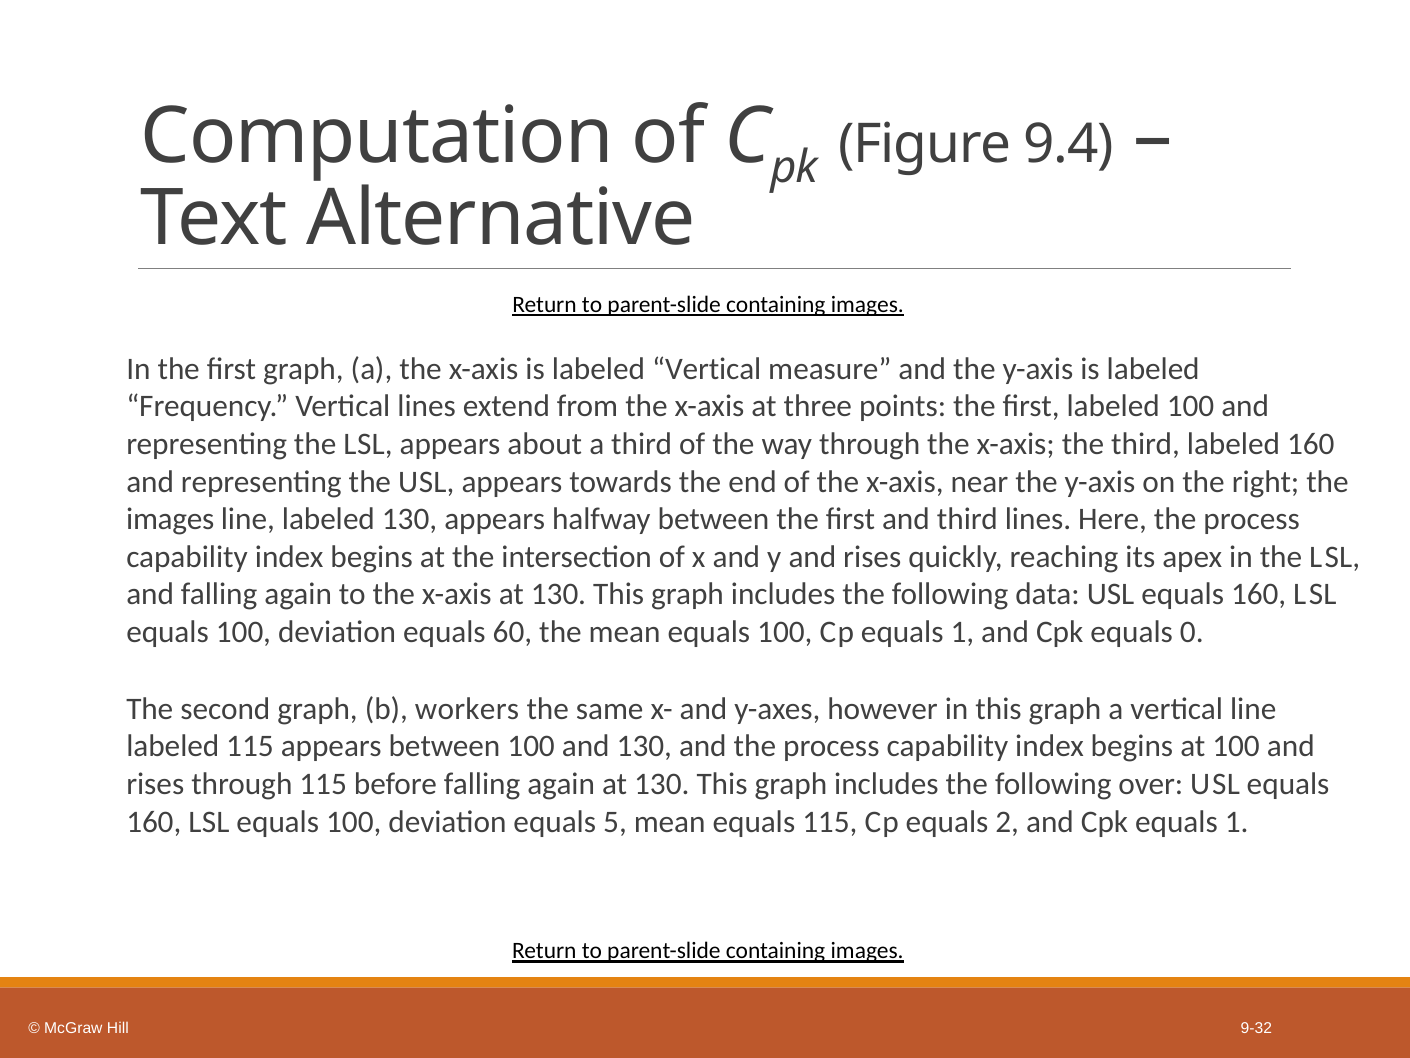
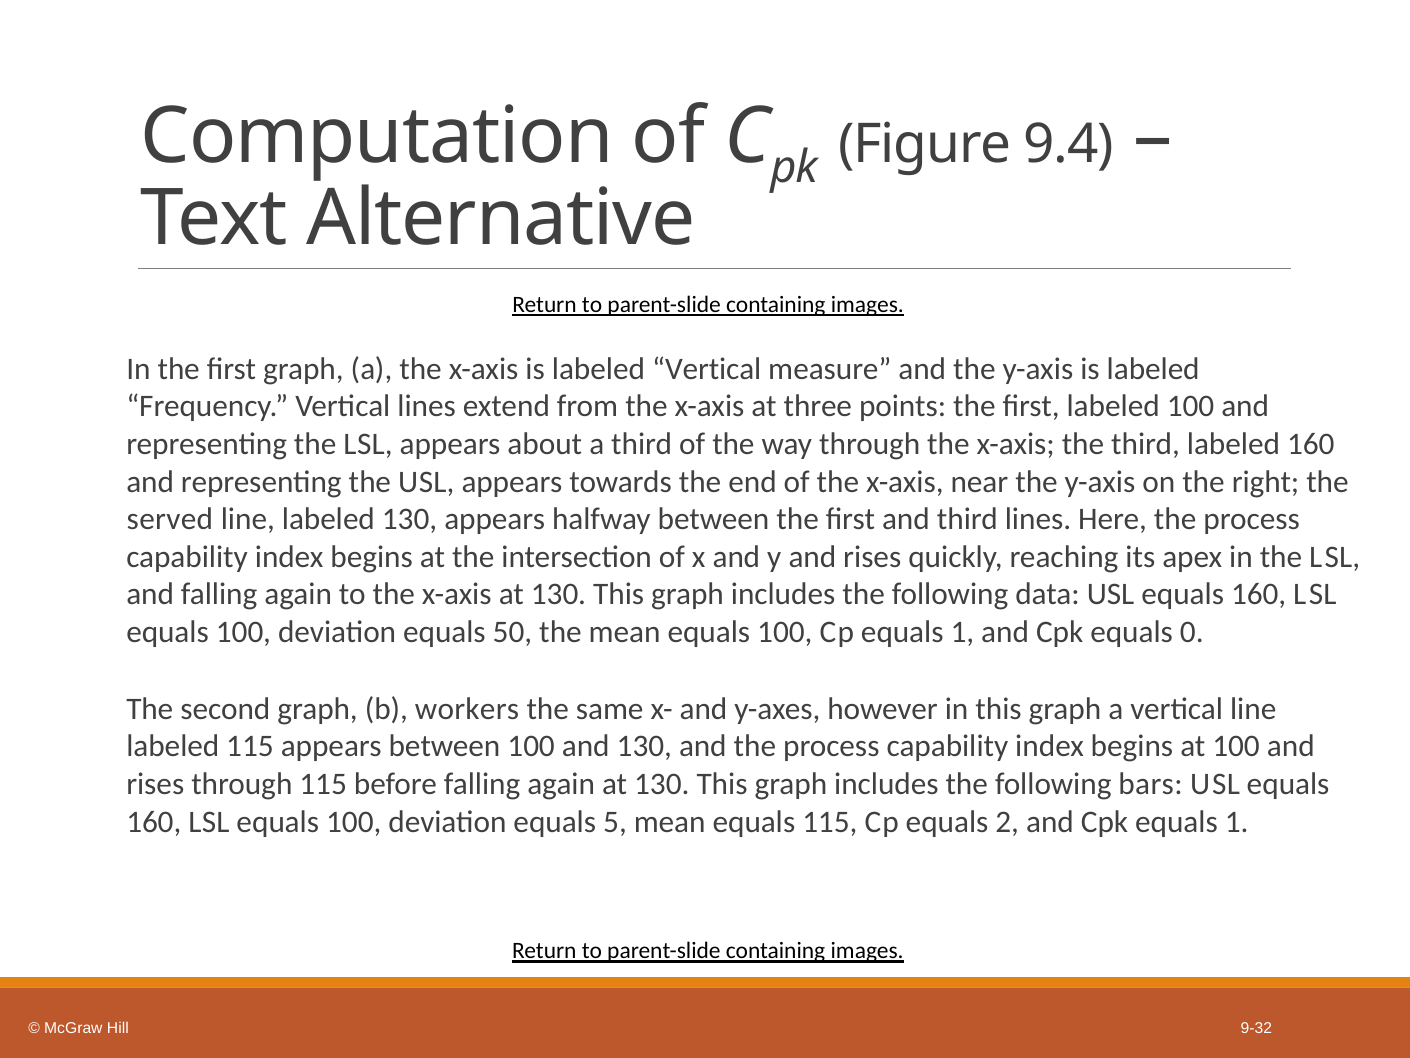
images: images -> served (170, 519)
60: 60 -> 50 (512, 632)
over: over -> bars (1151, 784)
